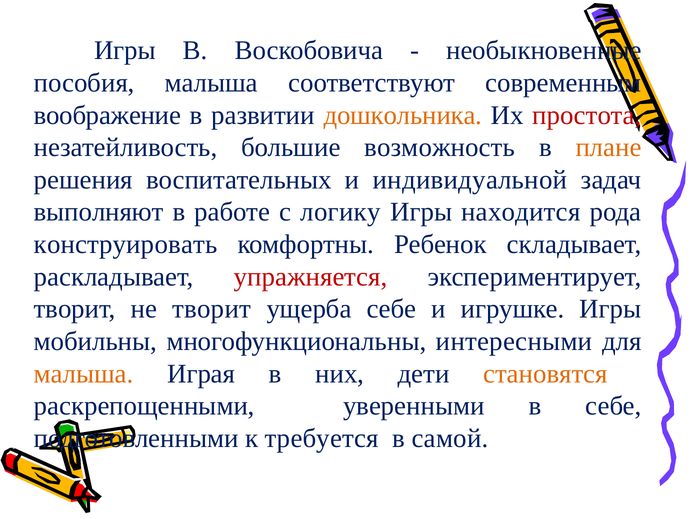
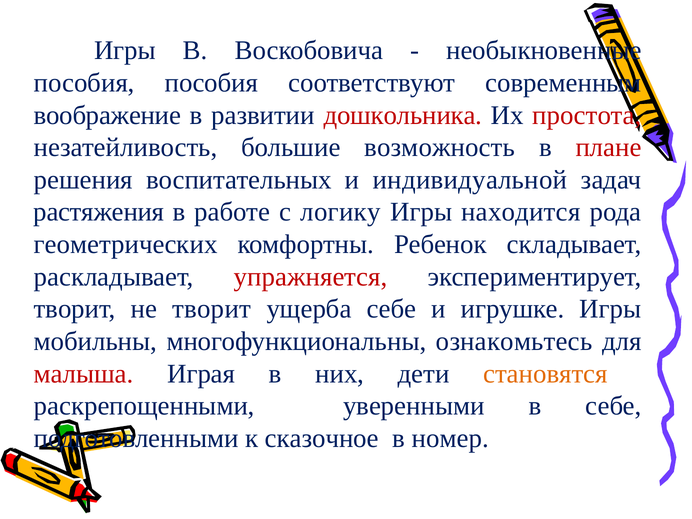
пособия малыша: малыша -> пособия (211, 83)
дошкольника colour: orange -> red (403, 115)
плане colour: orange -> red (609, 147)
выполняют: выполняют -> растяжения (99, 212)
конструировать: конструировать -> геометрических (126, 244)
интересными: интересными -> ознакомьтесь (514, 341)
малыша colour: orange -> red (84, 374)
требуется: требуется -> сказочное (322, 438)
самой: самой -> номер (450, 438)
